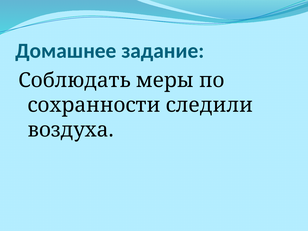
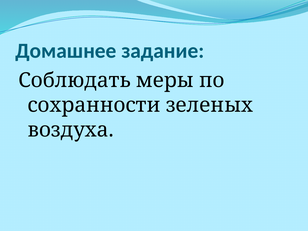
следили: следили -> зеленых (209, 105)
